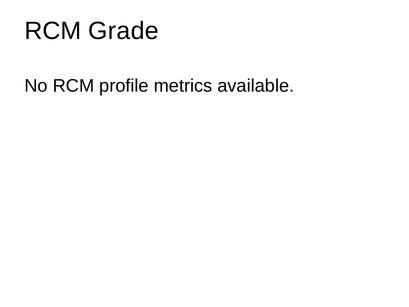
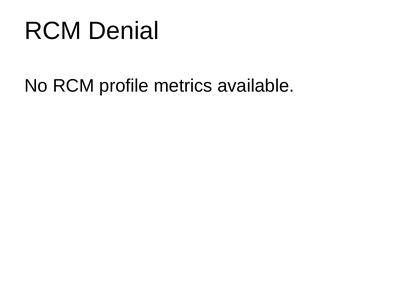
Grade: Grade -> Denial (124, 31)
